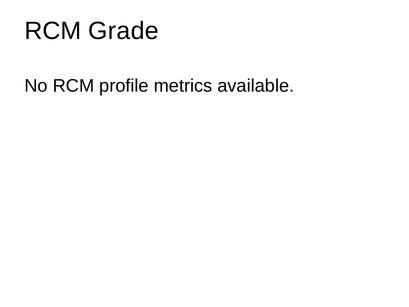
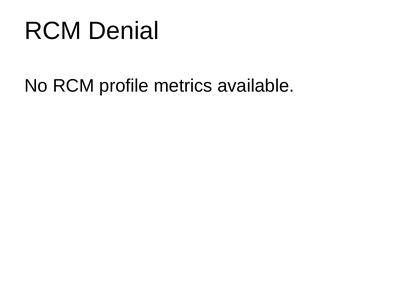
Grade: Grade -> Denial (124, 31)
